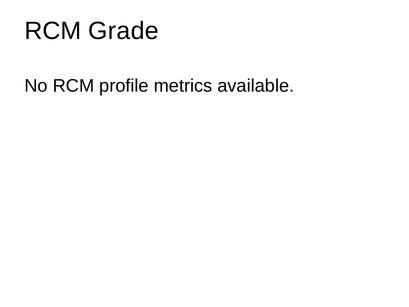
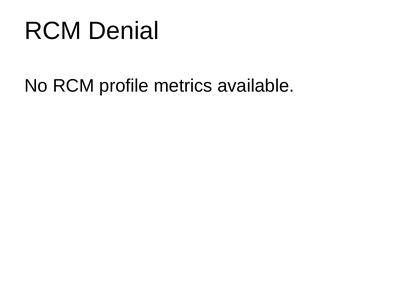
Grade: Grade -> Denial (124, 31)
